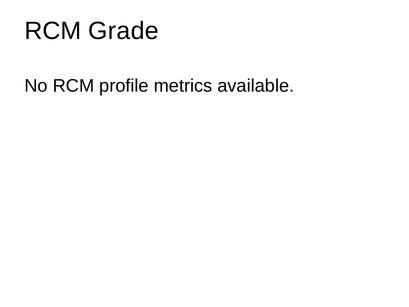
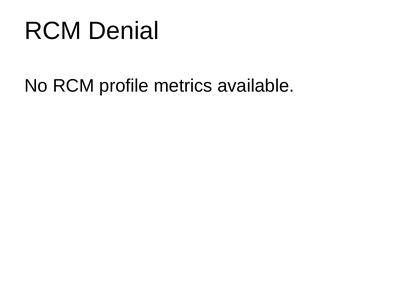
Grade: Grade -> Denial (124, 31)
